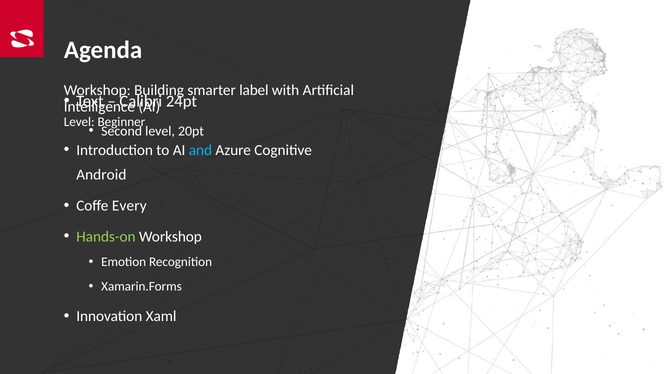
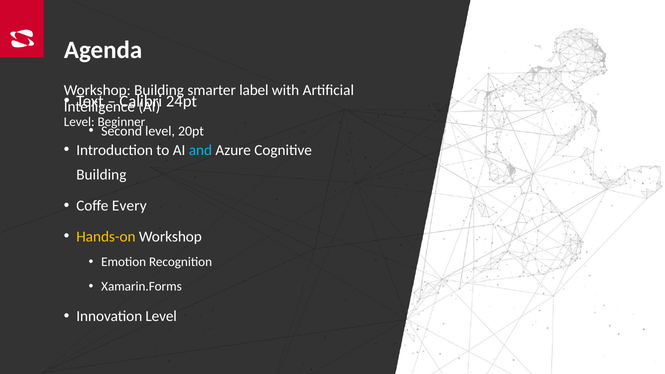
Android: Android -> Building (101, 175)
Hands-on colour: light green -> yellow (106, 237)
Innovation Xaml: Xaml -> Level (161, 316)
